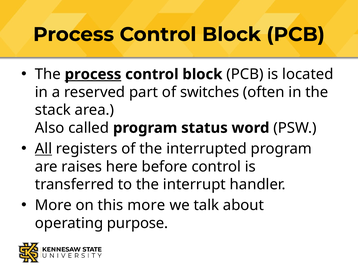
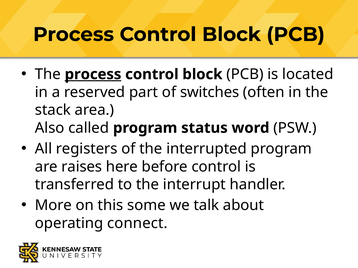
All underline: present -> none (44, 149)
this more: more -> some (146, 206)
purpose: purpose -> connect (137, 224)
